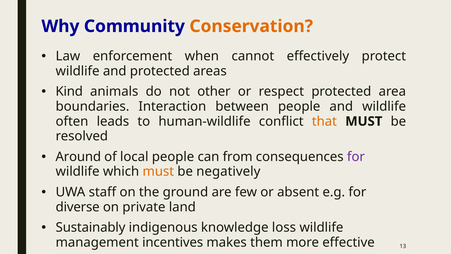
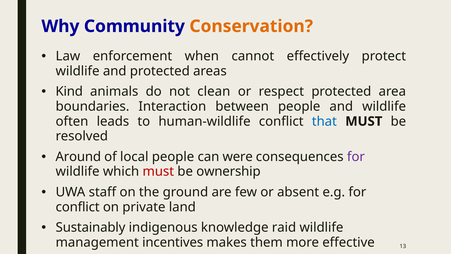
other: other -> clean (214, 92)
that colour: orange -> blue (324, 121)
from: from -> were (238, 157)
must colour: orange -> red (158, 171)
negatively: negatively -> ownership (228, 171)
diverse: diverse -> conflict (78, 207)
loss: loss -> raid (284, 227)
